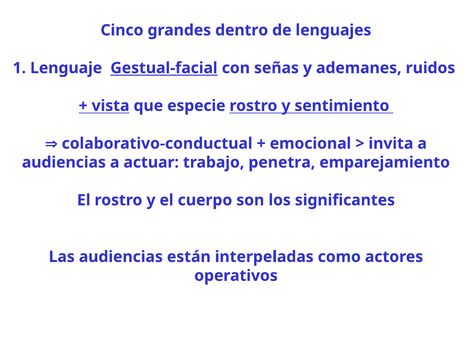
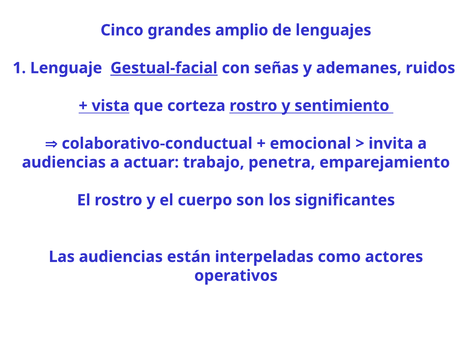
dentro: dentro -> amplio (242, 30)
especie: especie -> corteza (196, 106)
